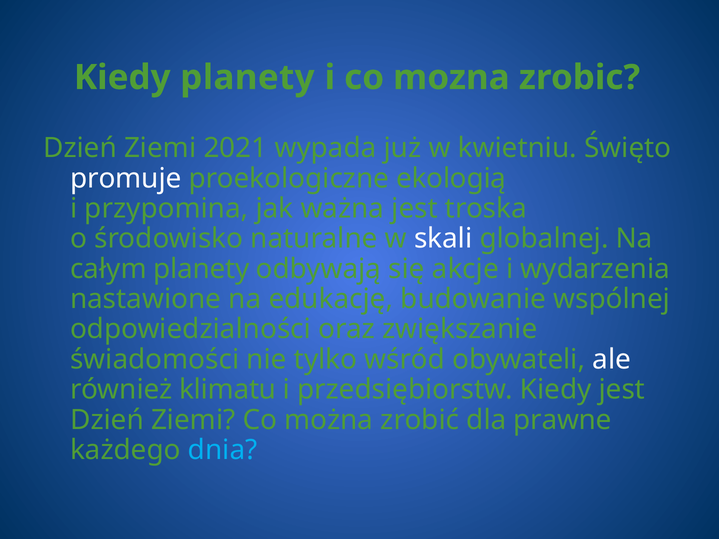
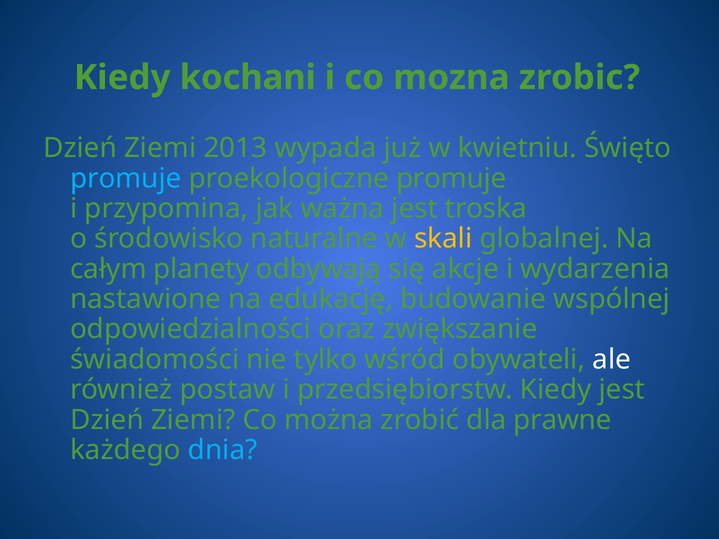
Kiedy planety: planety -> kochani (248, 78)
2021: 2021 -> 2013 (235, 148)
promuje colour: white -> light blue (126, 178)
proekologiczne ekologią: ekologią -> promuje (451, 178)
skali colour: white -> yellow (443, 239)
klimatu: klimatu -> postaw (227, 390)
